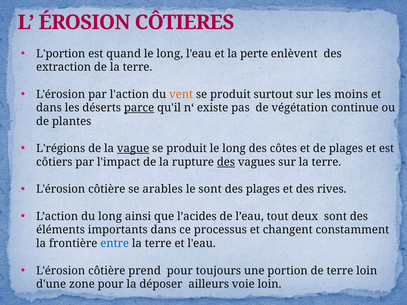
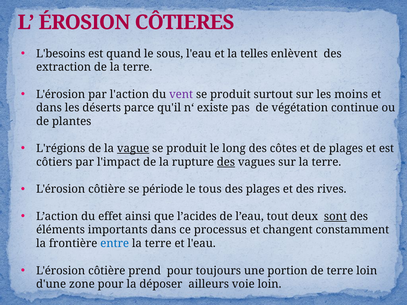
L'portion: L'portion -> L'besoins (61, 54)
quand le long: long -> sous (170, 54)
perte: perte -> telles (254, 54)
vent colour: orange -> purple (181, 94)
parce underline: present -> none (139, 108)
arables: arables -> période (163, 189)
le sont: sont -> tous (210, 189)
du long: long -> effet (110, 217)
sont underline: none -> present (335, 217)
